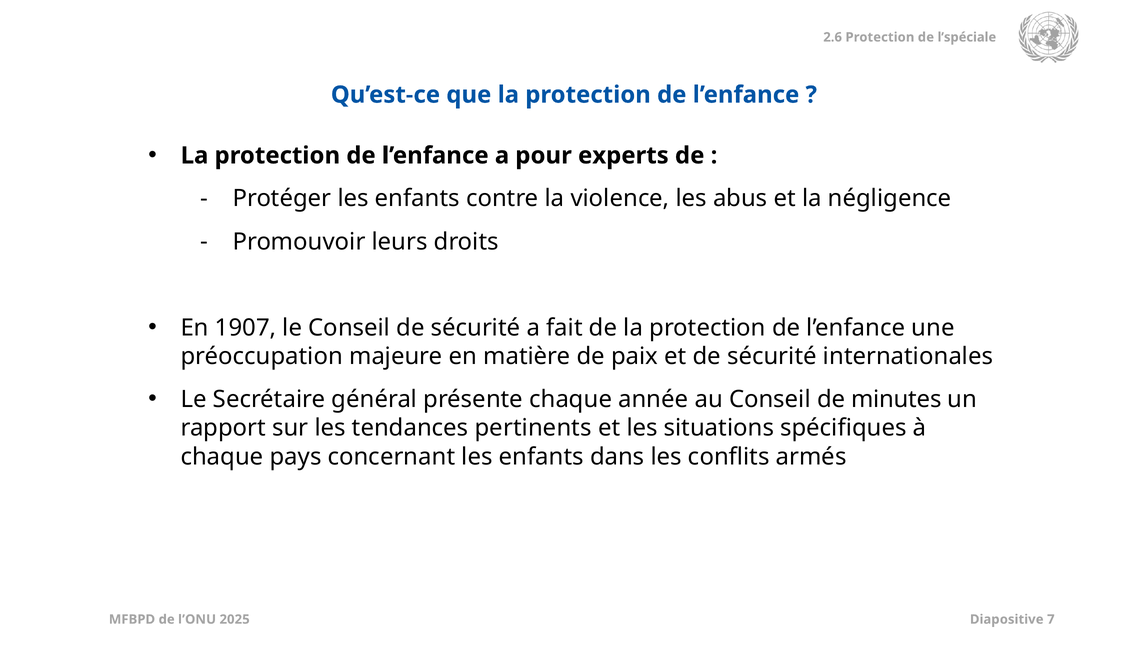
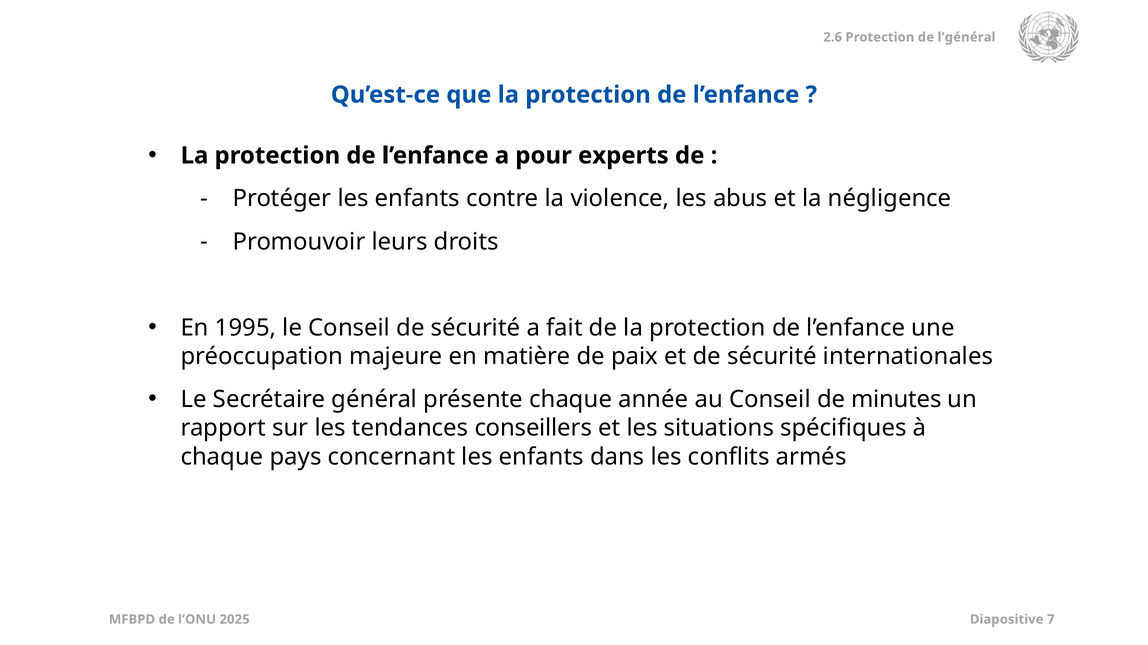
l’spéciale: l’spéciale -> l’général (967, 37)
1907: 1907 -> 1995 (246, 328)
pertinents: pertinents -> conseillers (533, 429)
